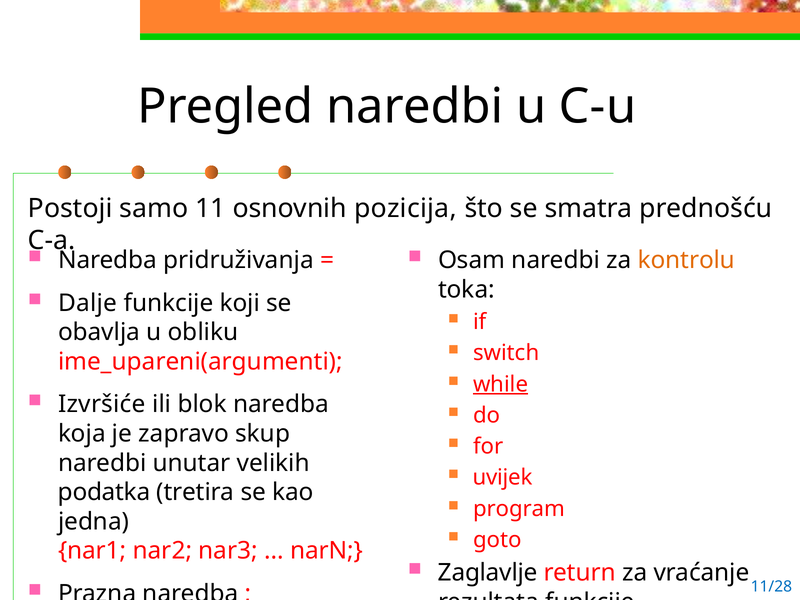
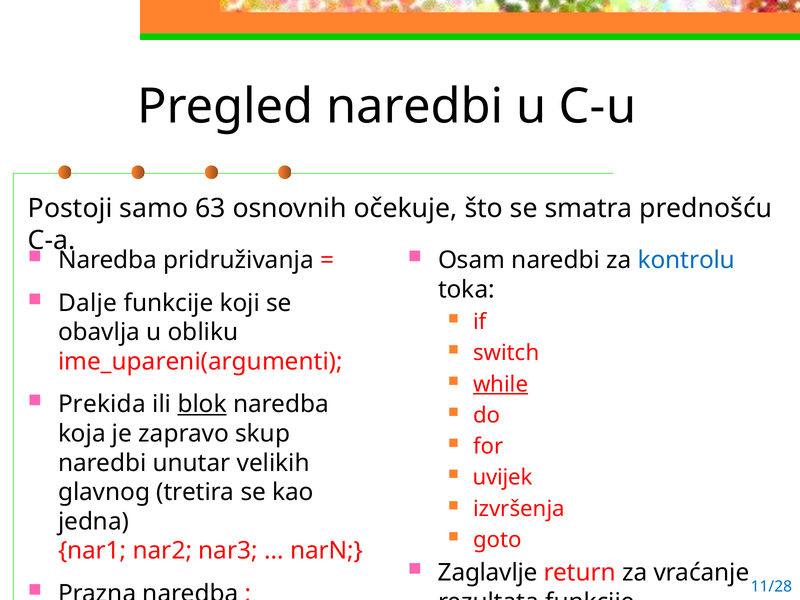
11: 11 -> 63 (210, 208)
pozicija: pozicija -> očekuje (406, 208)
kontrolu colour: orange -> blue (686, 260)
Izvršiće: Izvršiće -> Prekida (102, 404)
blok underline: none -> present (202, 404)
podatka: podatka -> glavnog (104, 492)
program: program -> izvršenja (519, 509)
